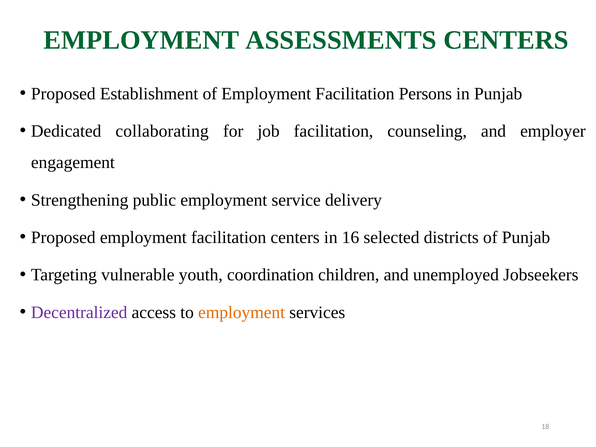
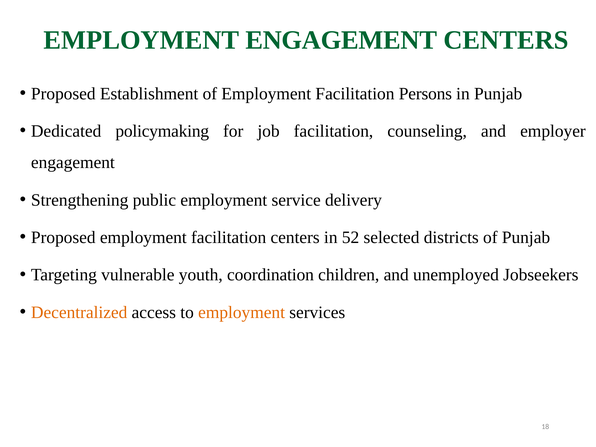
EMPLOYMENT ASSESSMENTS: ASSESSMENTS -> ENGAGEMENT (341, 40)
collaborating: collaborating -> policymaking (162, 131)
16: 16 -> 52 (351, 237)
Decentralized colour: purple -> orange (79, 312)
